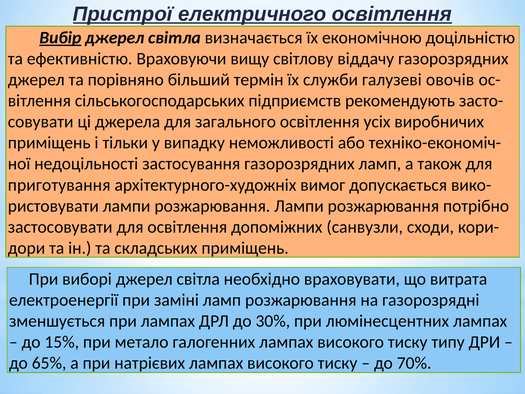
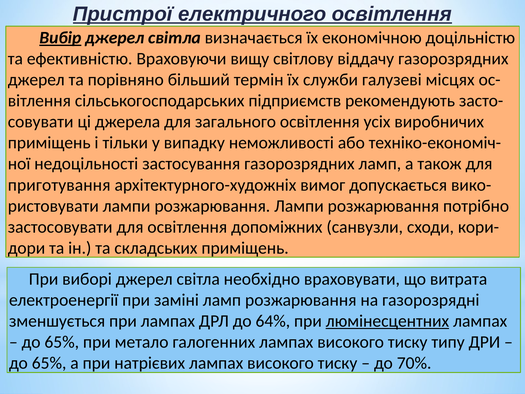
овочів: овочів -> місцях (450, 80)
30%: 30% -> 64% (273, 321)
люмінесцентних underline: none -> present (387, 321)
15%: 15% -> 65% (62, 342)
